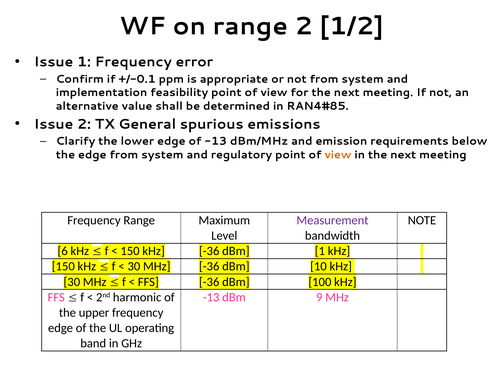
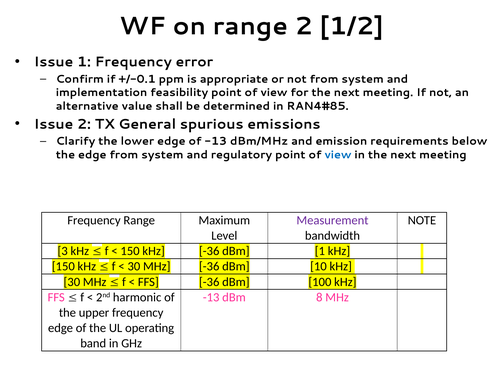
view colour: orange -> blue (338, 154)
6: 6 -> 3 (63, 251)
9: 9 -> 8 (319, 297)
